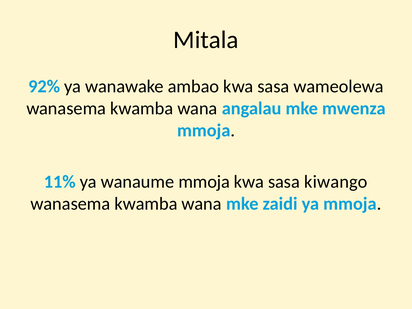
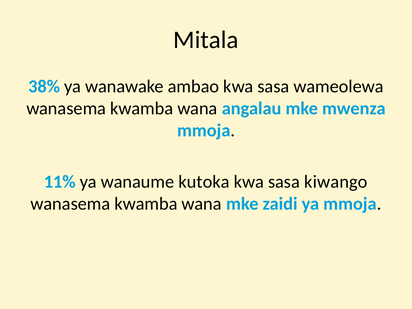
92%: 92% -> 38% (44, 86)
wanaume mmoja: mmoja -> kutoka (204, 182)
